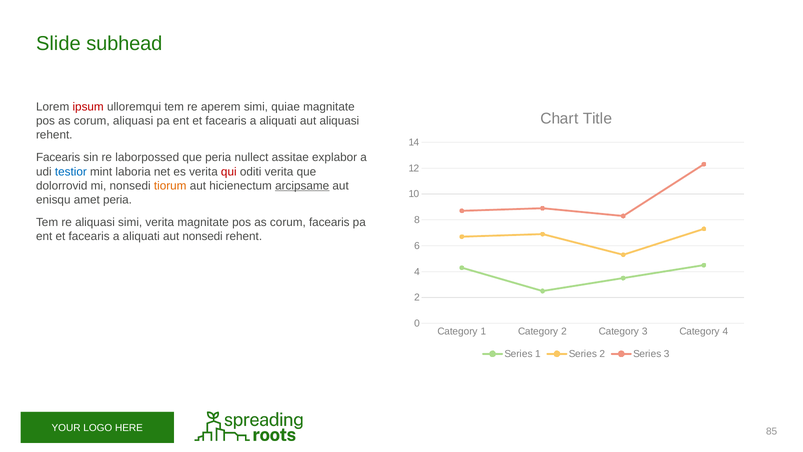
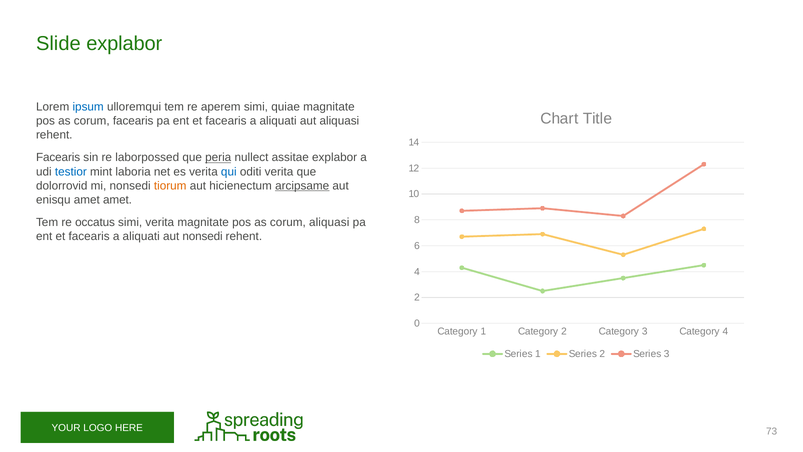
Slide subhead: subhead -> explabor (124, 44)
ipsum colour: red -> blue (88, 107)
corum aliquasi: aliquasi -> facearis (133, 121)
peria underline: none -> present (218, 157)
qui colour: red -> blue (229, 172)
amet peria: peria -> amet (118, 200)
re aliquasi: aliquasi -> occatus (95, 222)
corum facearis: facearis -> aliquasi (329, 222)
85: 85 -> 73 (772, 431)
